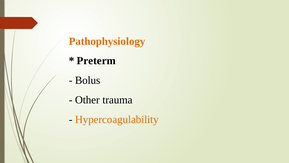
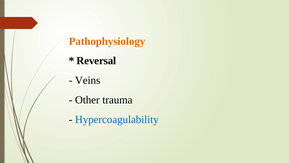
Preterm: Preterm -> Reversal (96, 61)
Bolus: Bolus -> Veins (88, 80)
Hypercoagulability colour: orange -> blue (117, 119)
